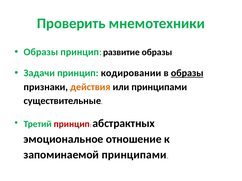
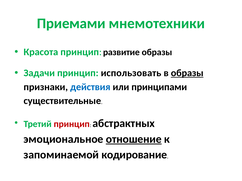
Проверить: Проверить -> Приемами (71, 23)
Образы: Образы -> Красота (41, 52)
кодировании: кодировании -> использовать (131, 73)
действия colour: orange -> blue (90, 87)
отношение underline: none -> present (134, 139)
запоминаемой принципами: принципами -> кодирование (134, 155)
